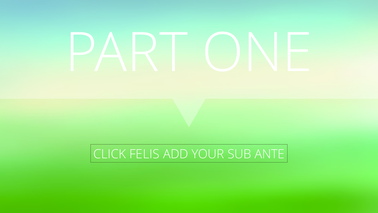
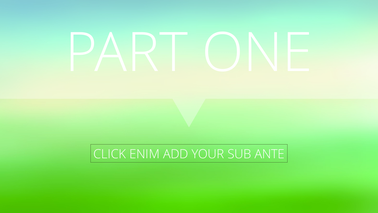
FELIS: FELIS -> ENIM (144, 154)
